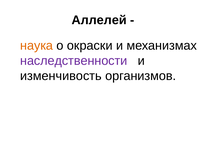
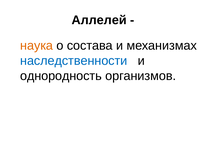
окраски: окраски -> состава (90, 46)
наследственности colour: purple -> blue (74, 61)
изменчивость: изменчивость -> однородность (61, 76)
